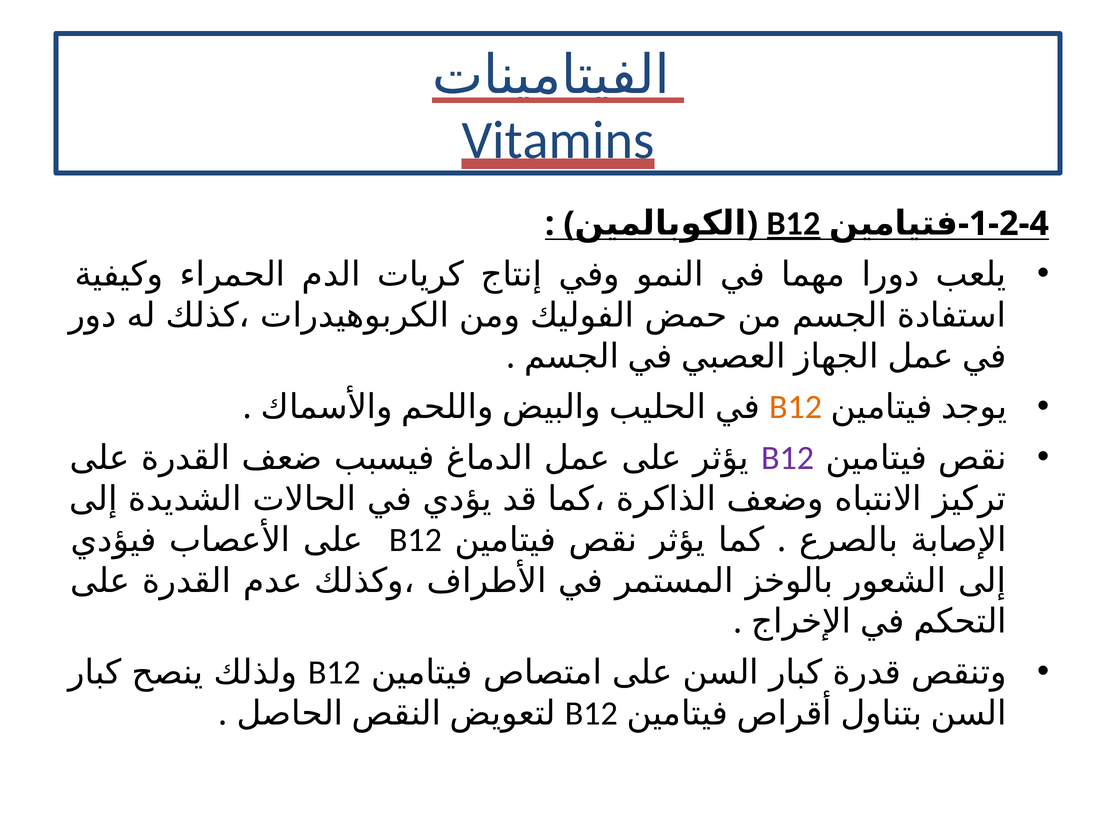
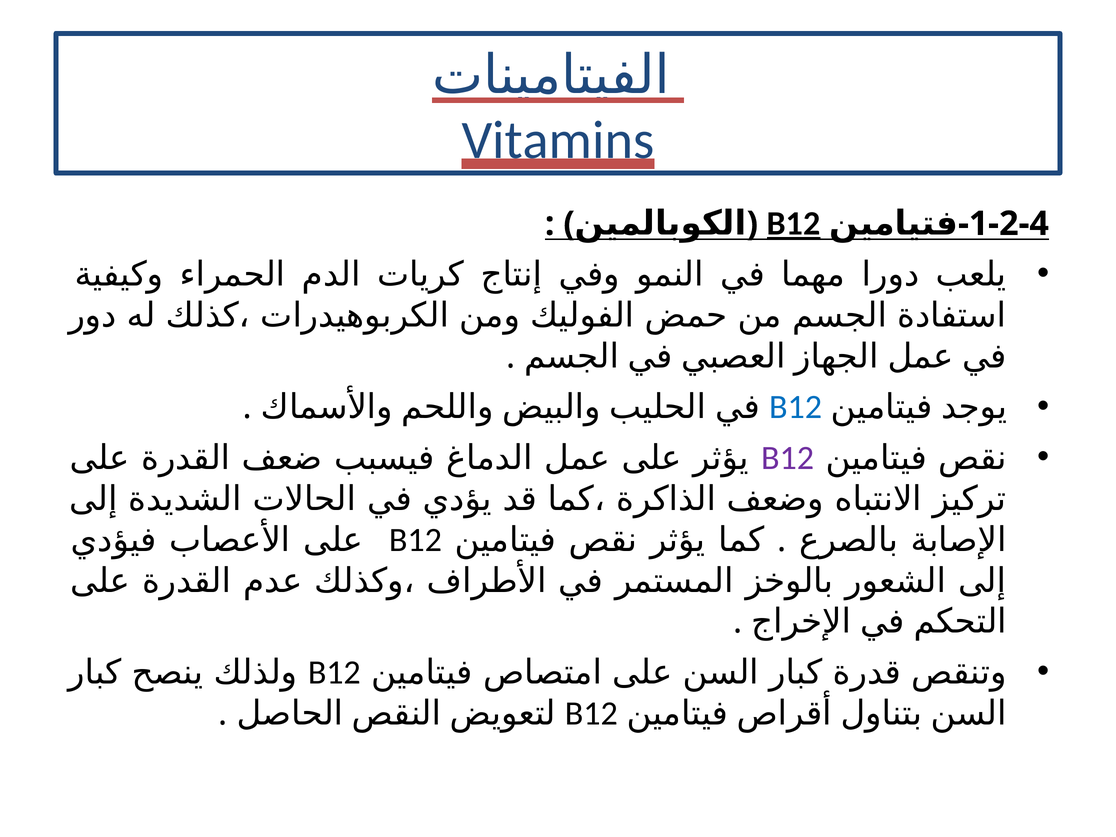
B12 colour: orange -> blue (796, 407)
